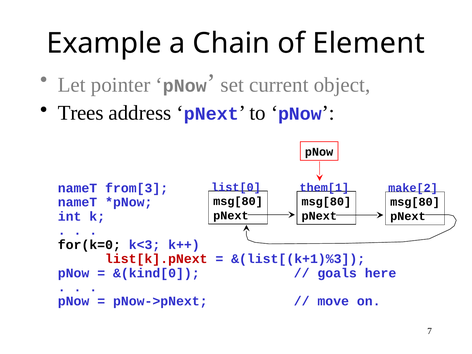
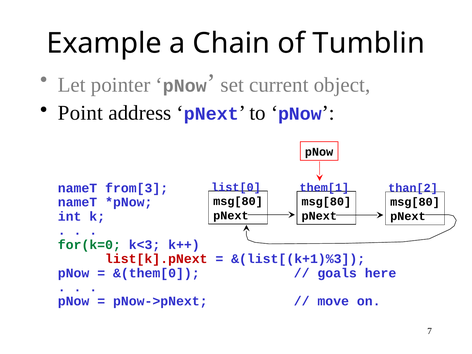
Element: Element -> Tumblin (369, 43)
Trees: Trees -> Point (80, 113)
make[2: make[2 -> than[2 (413, 188)
for(k=0 colour: black -> green (89, 245)
&(kind[0: &(kind[0 -> &(them[0 (156, 273)
